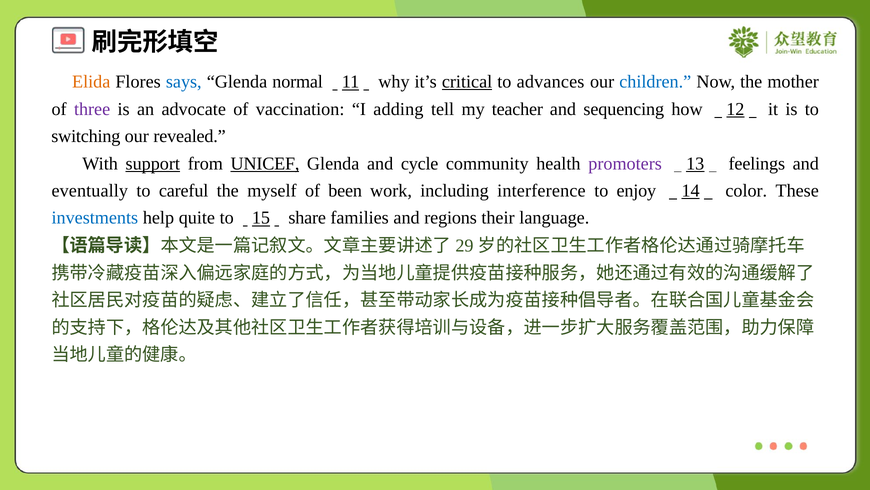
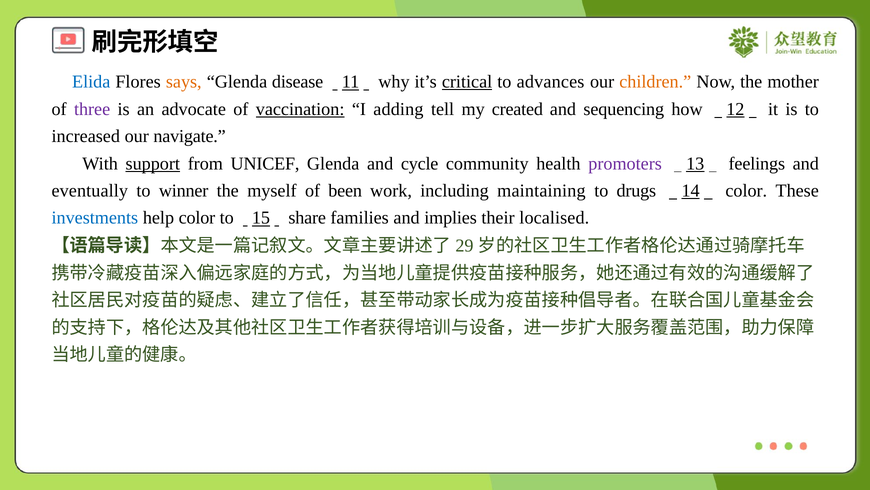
Elida colour: orange -> blue (91, 82)
says colour: blue -> orange (184, 82)
normal: normal -> disease (298, 82)
children colour: blue -> orange (655, 82)
vaccination underline: none -> present (300, 109)
teacher: teacher -> created (517, 109)
switching: switching -> increased (86, 136)
revealed: revealed -> navigate (190, 136)
UNICEF underline: present -> none (265, 163)
careful: careful -> winner (184, 190)
interference: interference -> maintaining (541, 190)
enjoy: enjoy -> drugs (636, 190)
help quite: quite -> color (197, 218)
regions: regions -> implies (451, 218)
language: language -> localised (554, 218)
